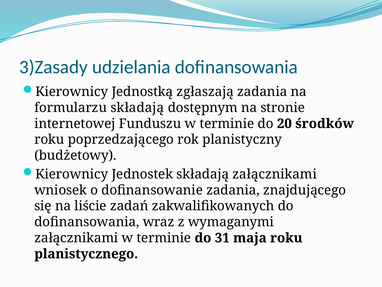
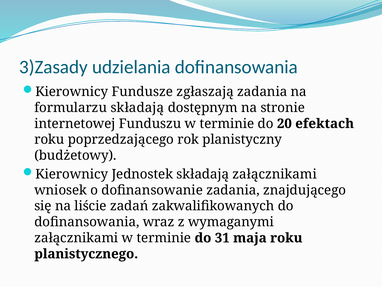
Jednostką: Jednostką -> Fundusze (142, 92)
środków: środków -> efektach (325, 123)
